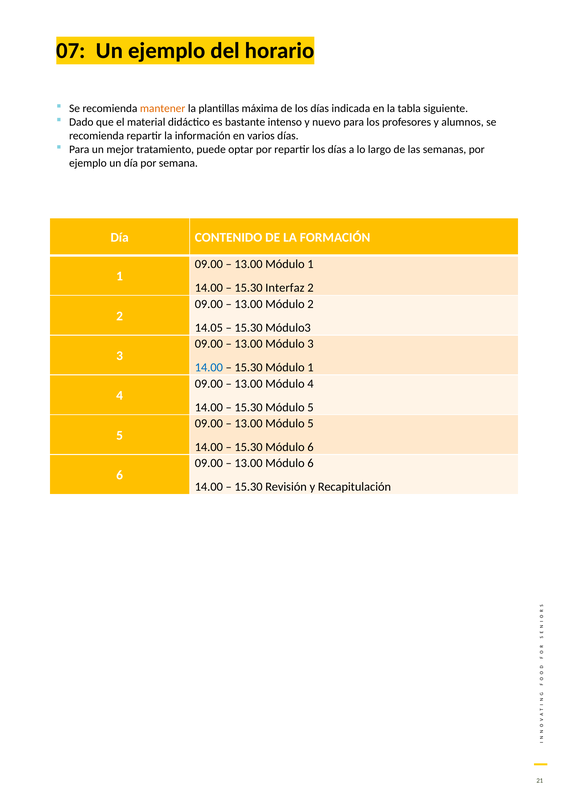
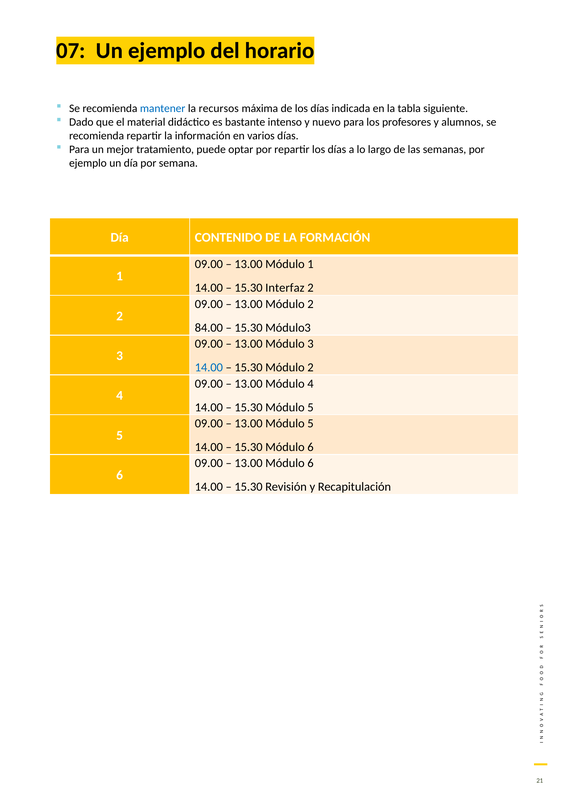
mantener colour: orange -> blue (163, 108)
plantillas: plantillas -> recursos (219, 108)
14.05: 14.05 -> 84.00 (209, 328)
15.30 Módulo 1: 1 -> 2 (310, 368)
